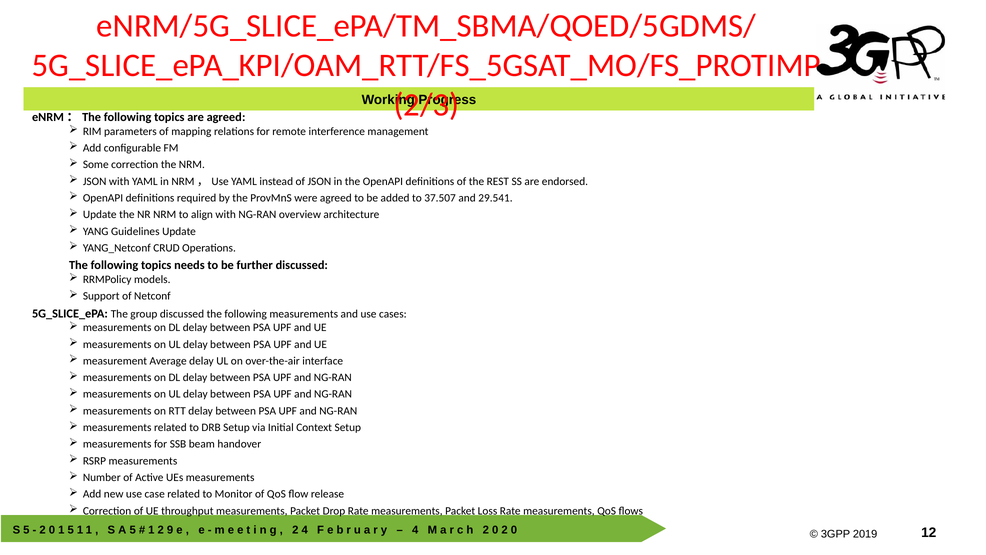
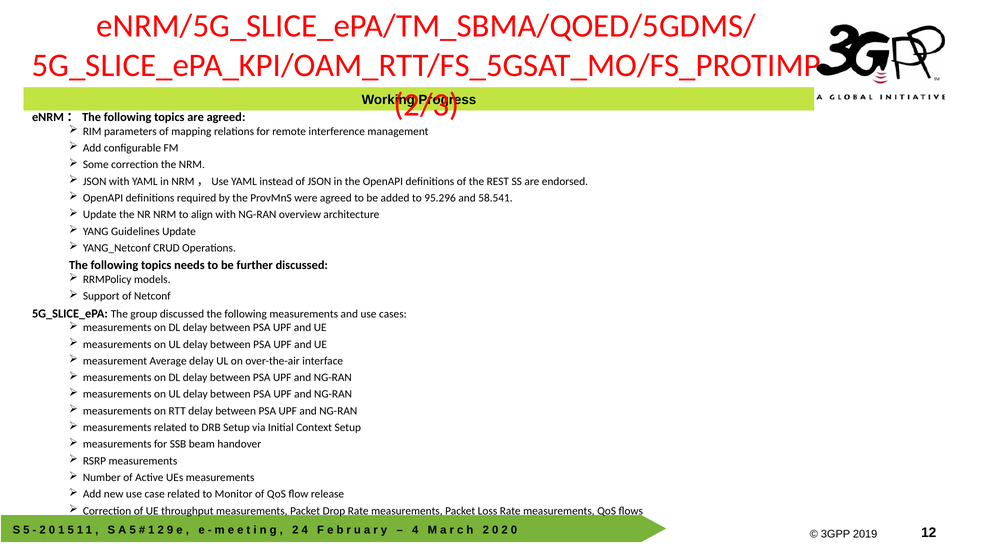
37.507: 37.507 -> 95.296 (440, 198)
29.541: 29.541 -> 58.541 (495, 198)
